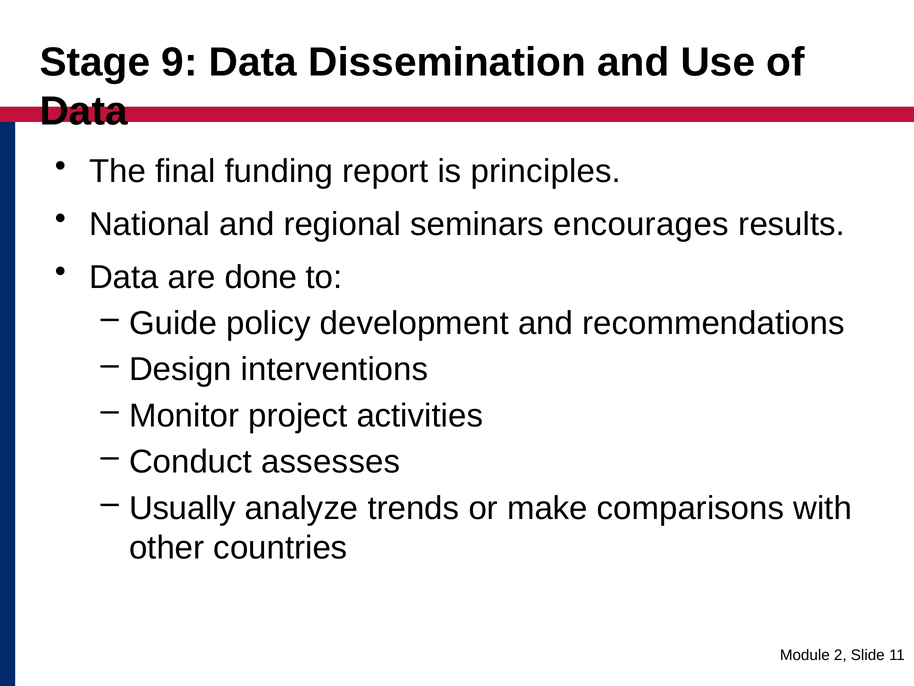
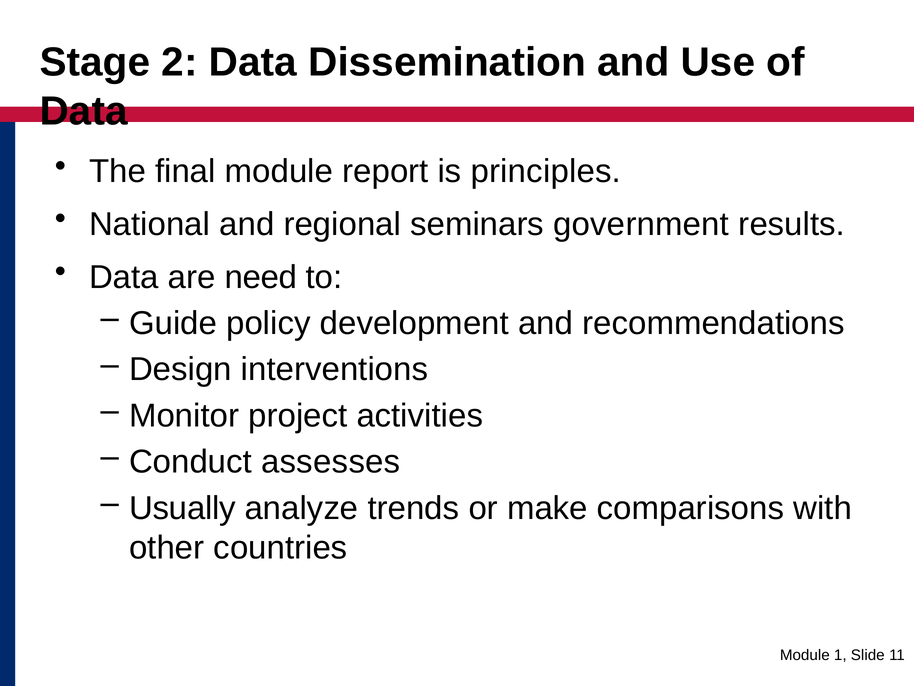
9: 9 -> 2 (180, 62)
final funding: funding -> module (279, 171)
encourages: encourages -> government (641, 224)
done: done -> need (261, 277)
2: 2 -> 1 (840, 655)
